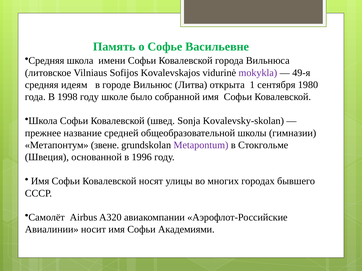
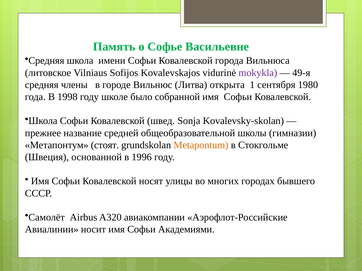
идеям: идеям -> члены (74, 85)
звене: звене -> стоят (105, 145)
Metapontum colour: purple -> orange (201, 145)
